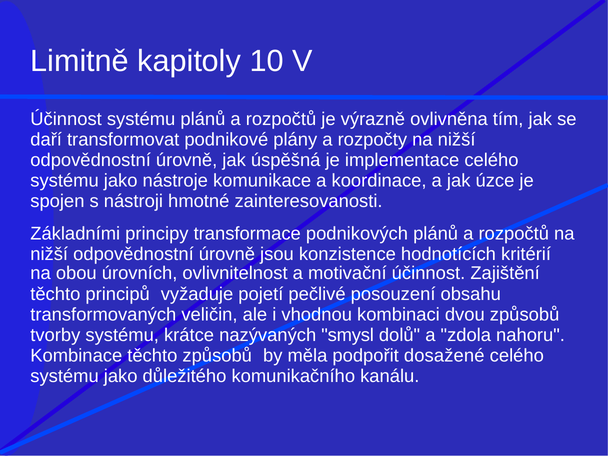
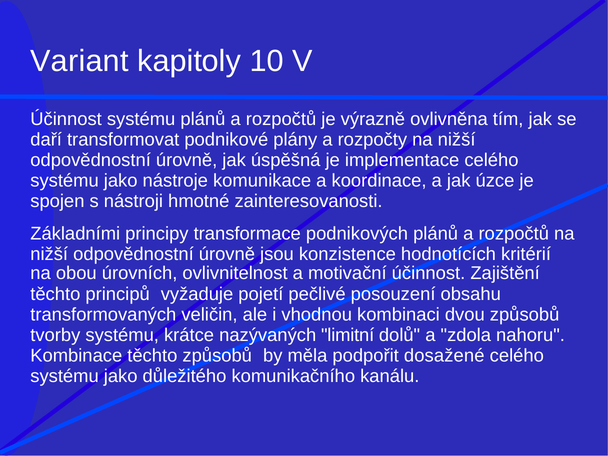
Limitně: Limitně -> Variant (80, 61)
smysl: smysl -> limitní (348, 335)
